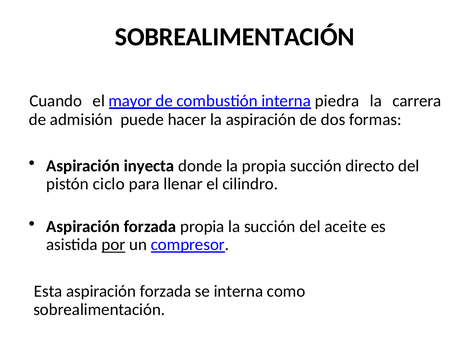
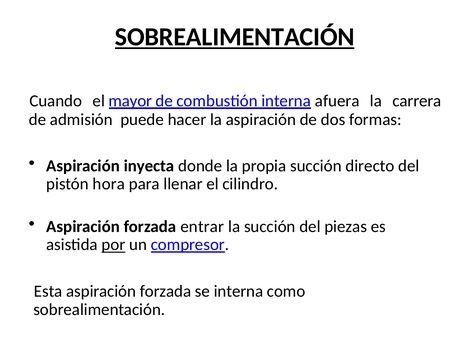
SOBREALIMENTACIÓN underline: none -> present (235, 37)
piedra: piedra -> afuera (337, 101)
ciclo: ciclo -> hora (109, 184)
forzada propia: propia -> entrar (202, 226)
aceite: aceite -> piezas (346, 226)
